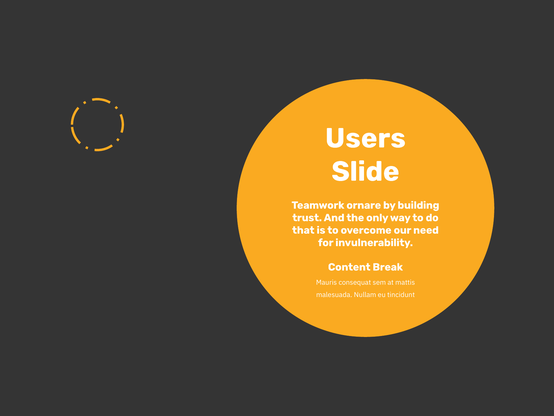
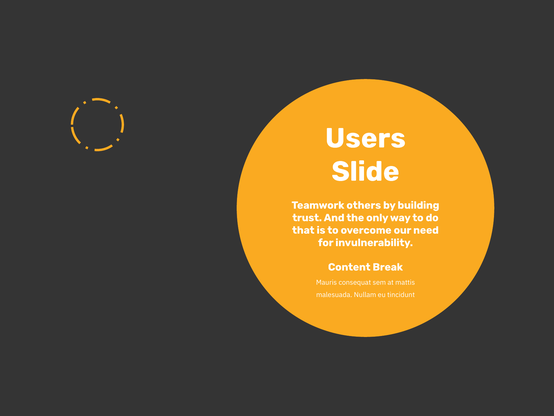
ornare: ornare -> others (364, 205)
